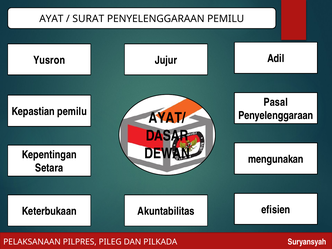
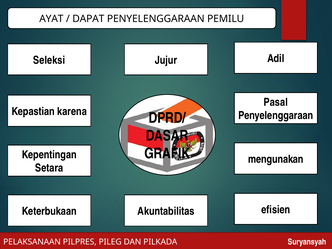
SURAT: SURAT -> DAPAT (88, 19)
Yusron: Yusron -> Seleksi (49, 60)
Kepastian pemilu: pemilu -> karena (72, 112)
AYAT/: AYAT/ -> DPRD/ (167, 118)
DEWAN: DEWAN -> GRAFIK (167, 154)
